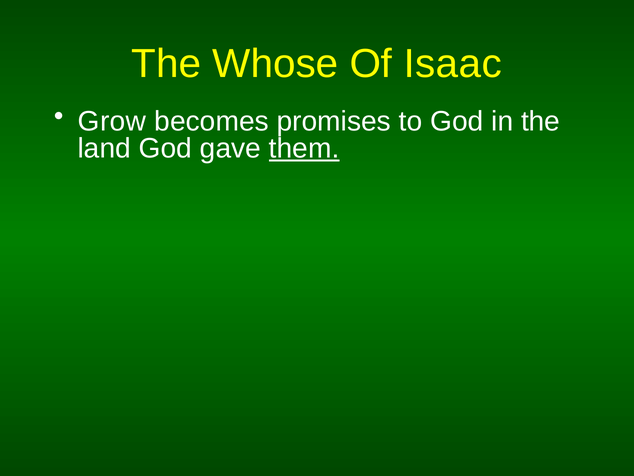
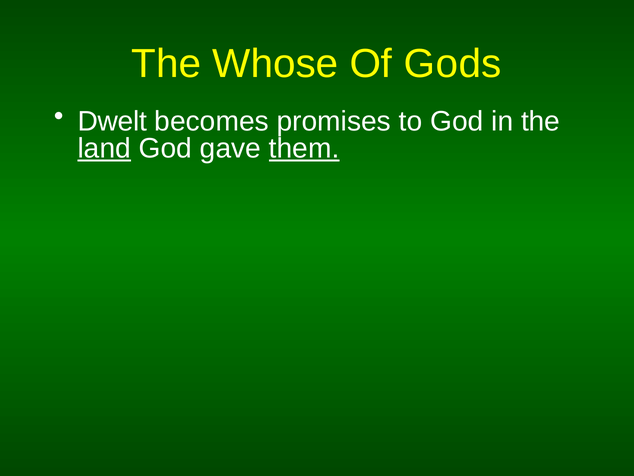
Isaac: Isaac -> Gods (453, 64)
Grow: Grow -> Dwelt (112, 121)
land underline: none -> present (104, 148)
